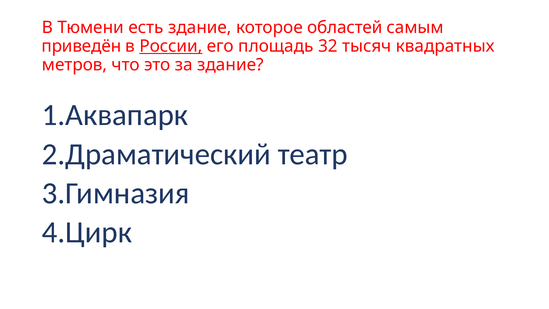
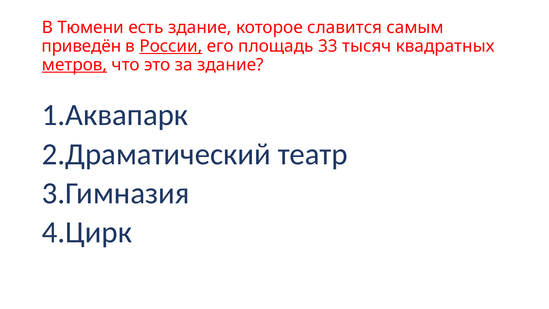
областей: областей -> славится (345, 28)
32: 32 -> 33 (328, 46)
метров underline: none -> present (75, 65)
